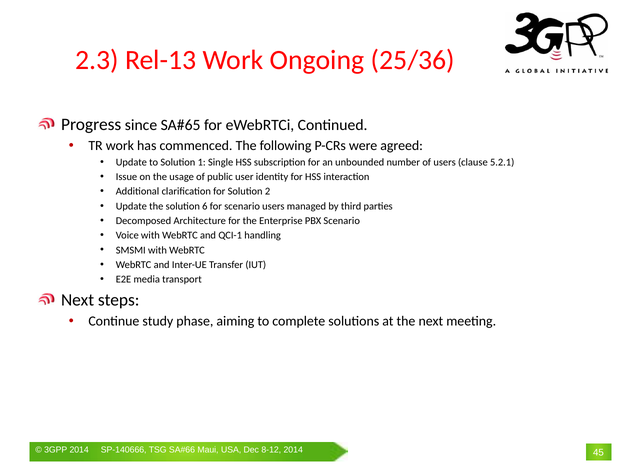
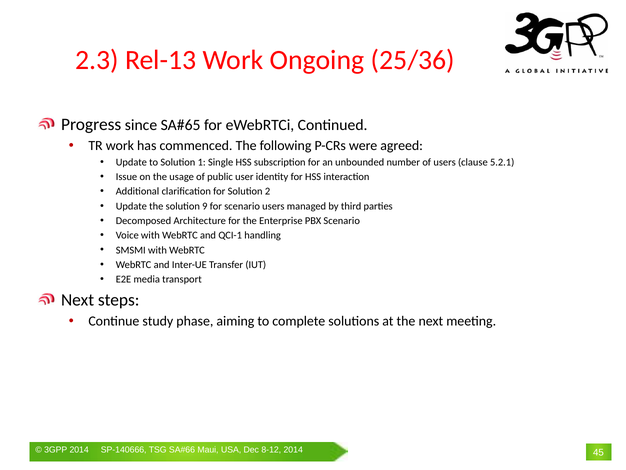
6: 6 -> 9 (205, 206)
